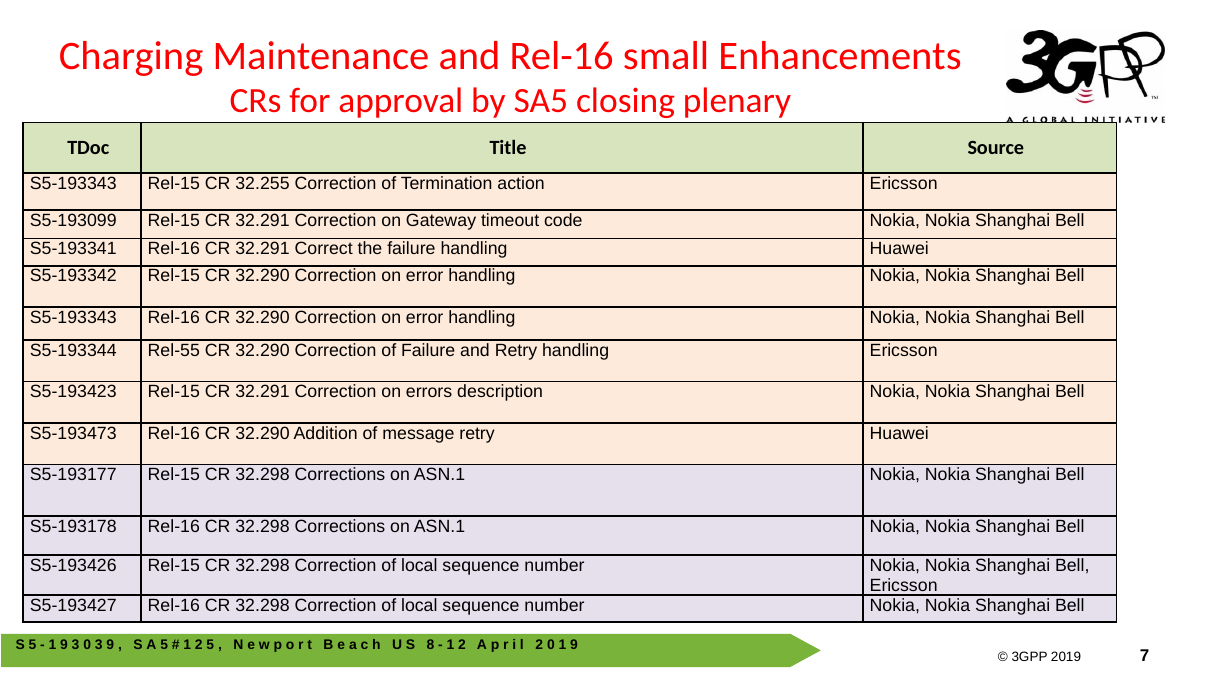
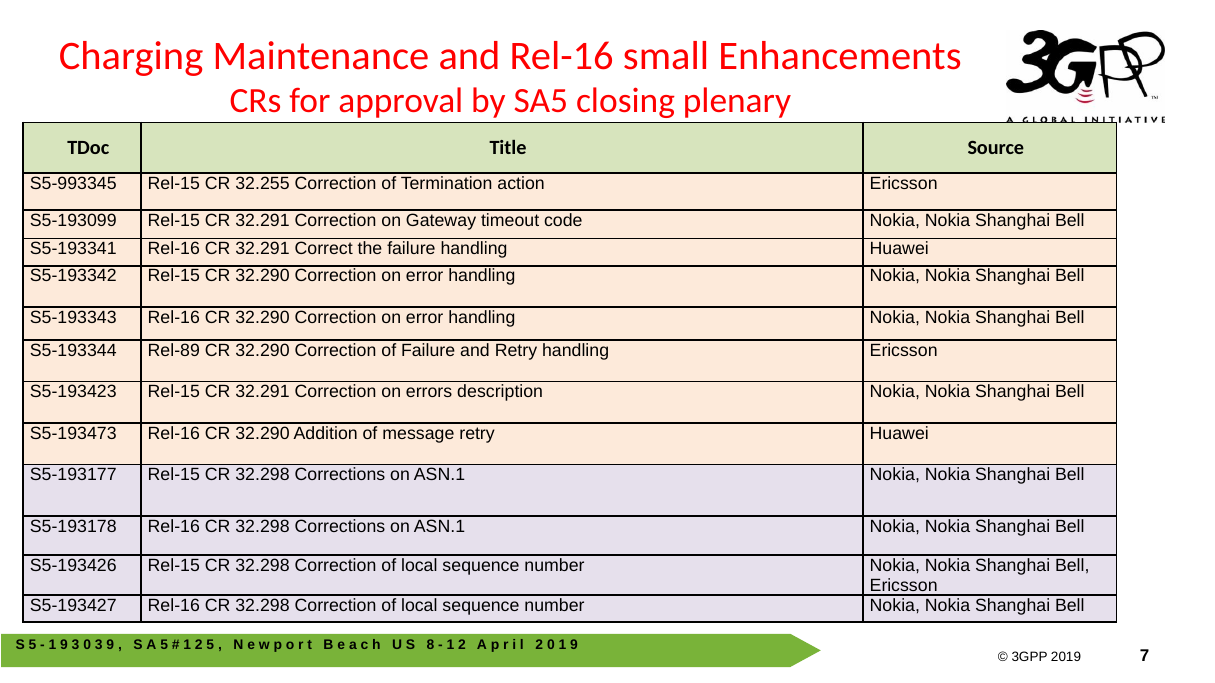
S5-193343: S5-193343 -> S5-993345 (73, 183)
Rel-55: Rel-55 -> Rel-89 (174, 351)
